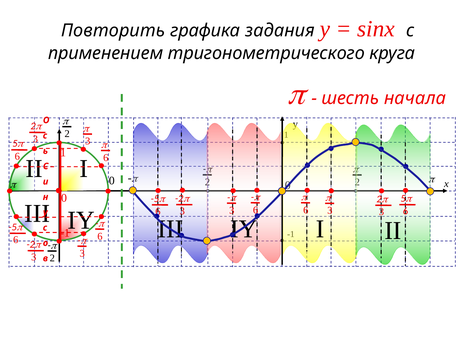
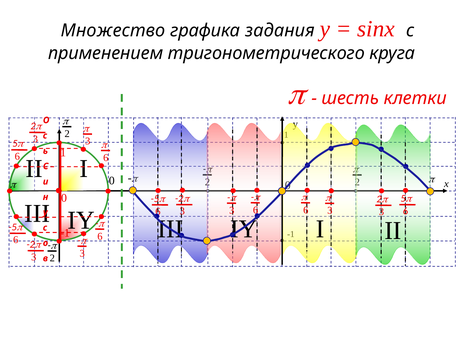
Повторить: Повторить -> Множество (113, 30)
начала: начала -> клетки (415, 98)
